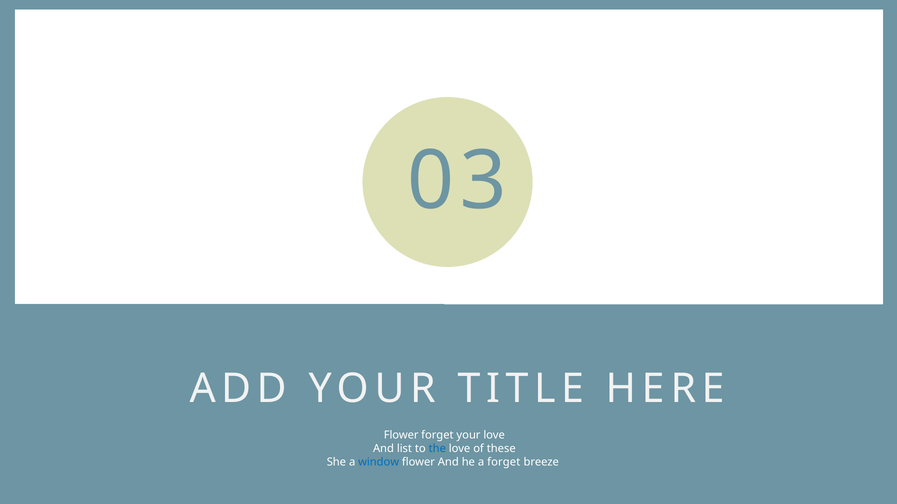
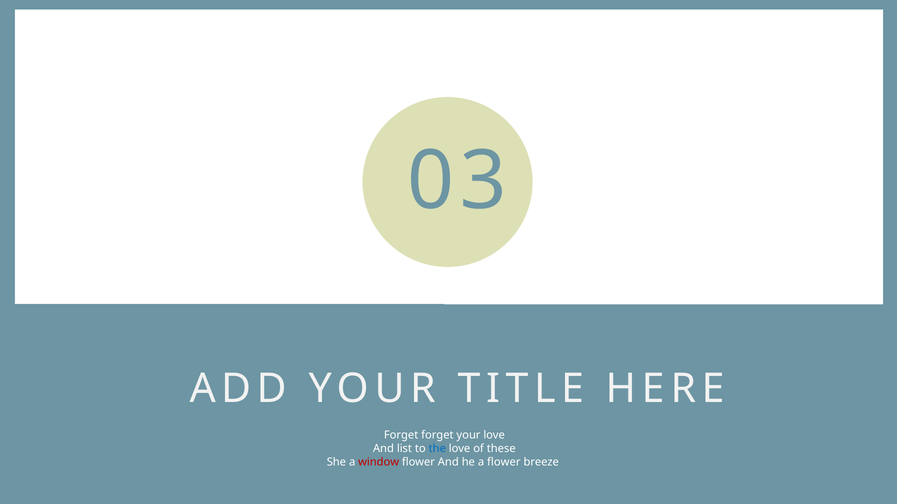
Flower: Flower -> Forget (401, 435)
window colour: blue -> red (379, 462)
a forget: forget -> flower (504, 462)
